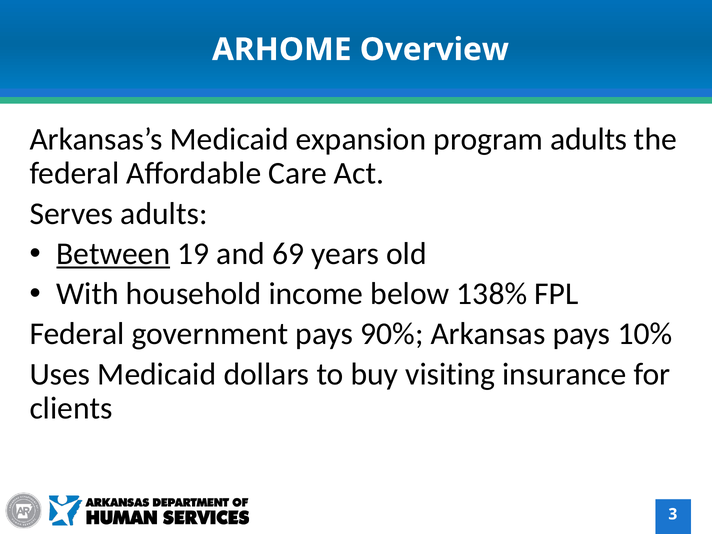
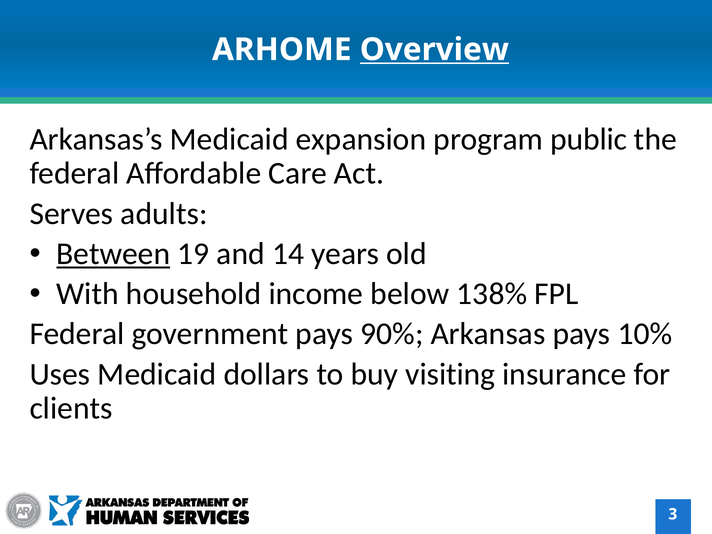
Overview underline: none -> present (434, 50)
program adults: adults -> public (589, 139)
69: 69 -> 14 (288, 254)
